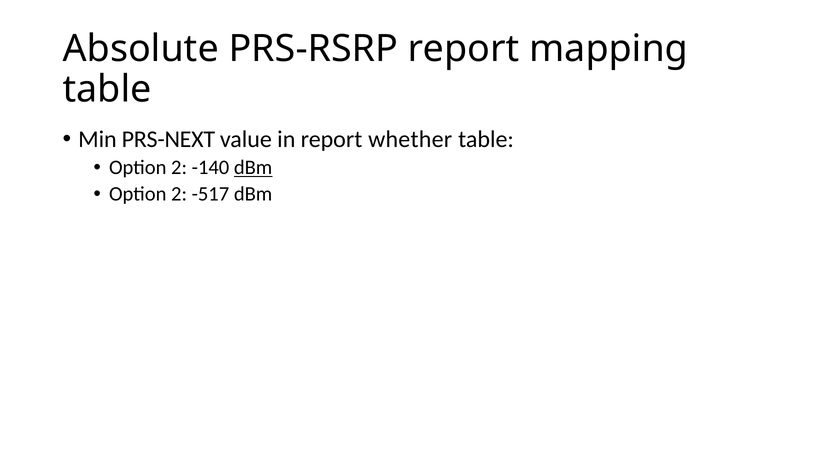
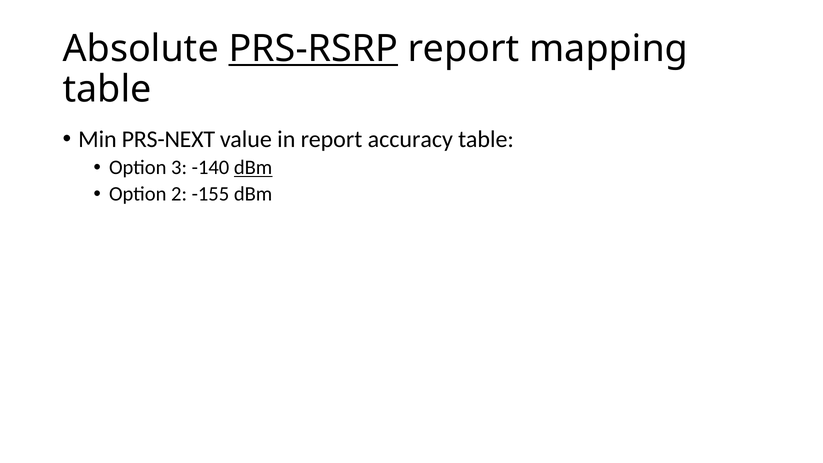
PRS-RSRP underline: none -> present (313, 49)
whether: whether -> accuracy (410, 139)
2: 2 -> 3 (179, 168)
-517: -517 -> -155 (210, 194)
